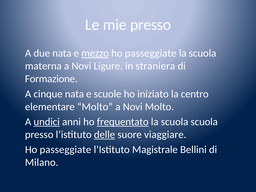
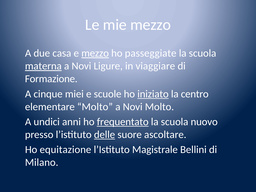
mie presso: presso -> mezzo (151, 25)
due nata: nata -> casa (62, 53)
materna underline: none -> present (43, 66)
straniera: straniera -> viaggiare (155, 66)
cinque nata: nata -> miei (74, 94)
iniziato underline: none -> present (153, 94)
undici underline: present -> none (47, 122)
scuola scuola: scuola -> nuovo (204, 122)
viaggiare: viaggiare -> ascoltare (165, 135)
passeggiate: passeggiate -> equitazione (65, 150)
